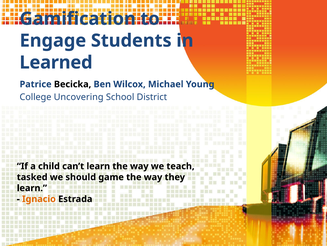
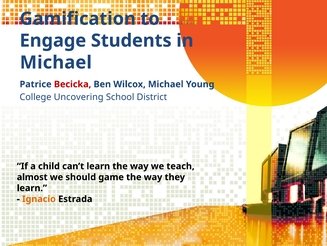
Learned: Learned -> Michael (56, 62)
Becicka colour: black -> red (73, 84)
tasked: tasked -> almost (32, 177)
